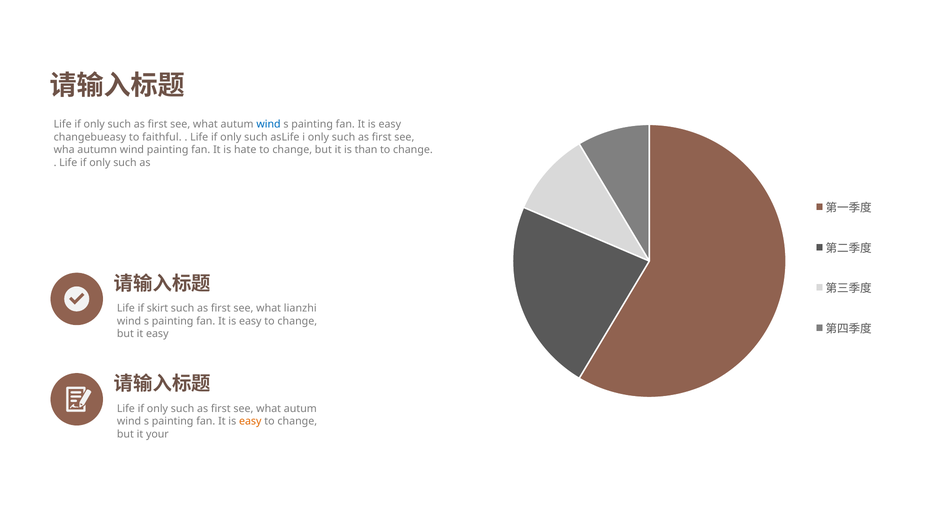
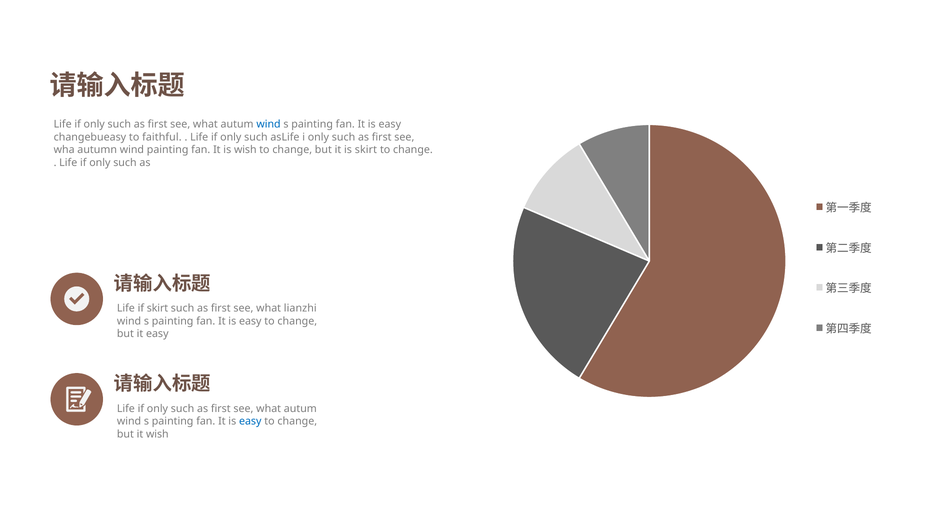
is hate: hate -> wish (245, 150)
is than: than -> skirt (366, 150)
easy colour: orange -> blue (250, 422)
it your: your -> wish (157, 435)
